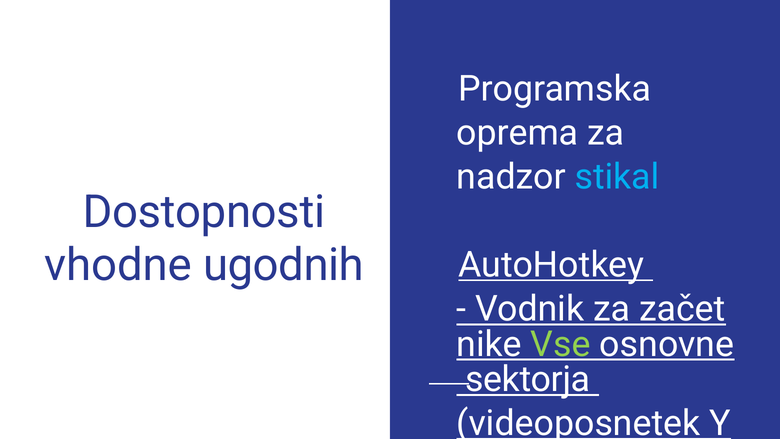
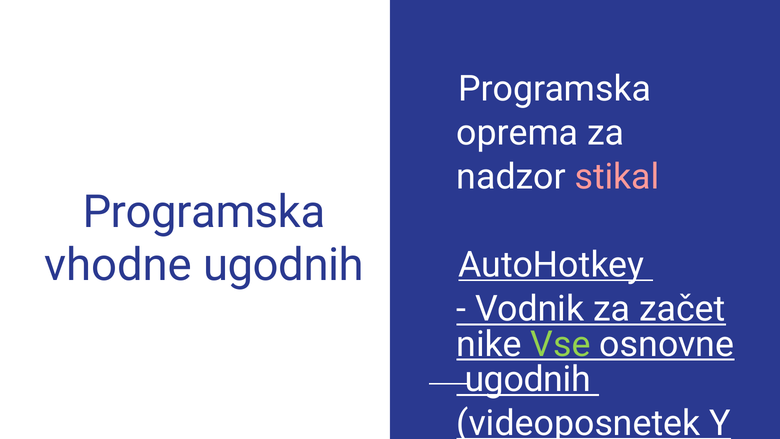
stikal colour: light blue -> pink (617, 177)
Dostopnosti: Dostopnosti -> Programska (204, 212)
sektorja: sektorja -> ugodnih (528, 379)
